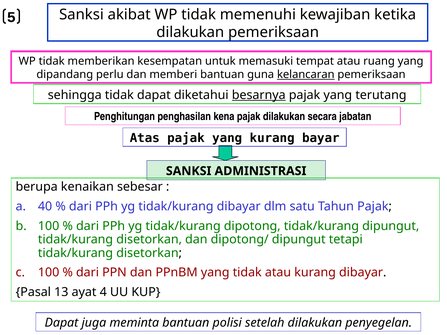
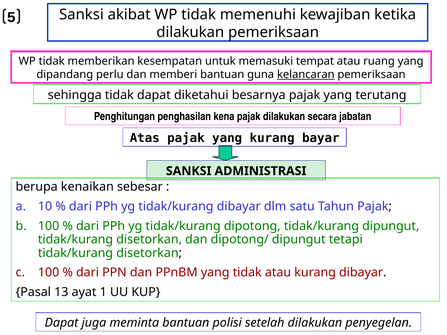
besarnya underline: present -> none (259, 95)
40: 40 -> 10 (45, 207)
4: 4 -> 1 (103, 292)
